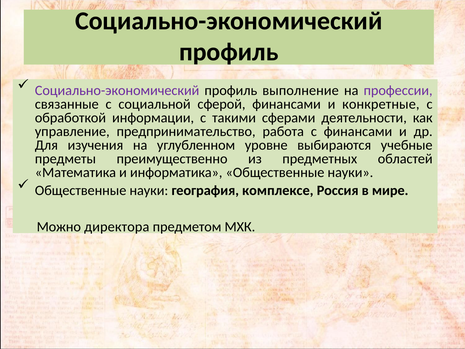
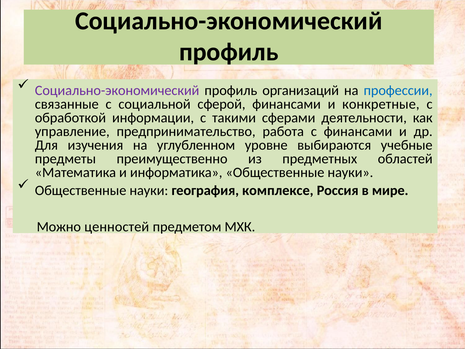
выполнение: выполнение -> организаций (301, 90)
профессии colour: purple -> blue (398, 90)
директора: директора -> ценностей (117, 227)
